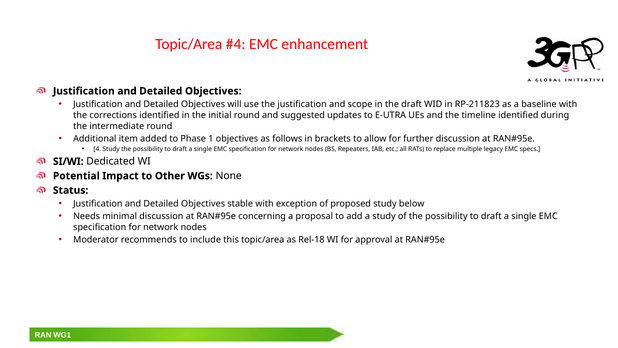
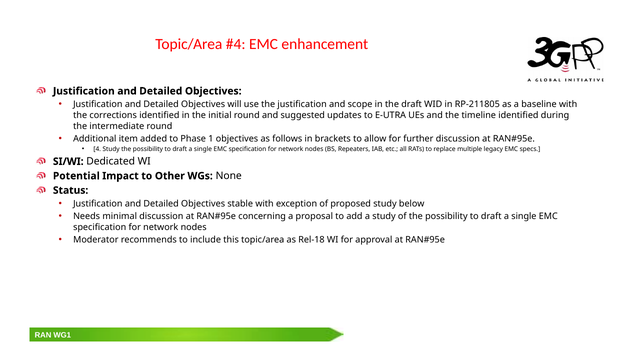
RP-211823: RP-211823 -> RP-211805 (477, 104)
